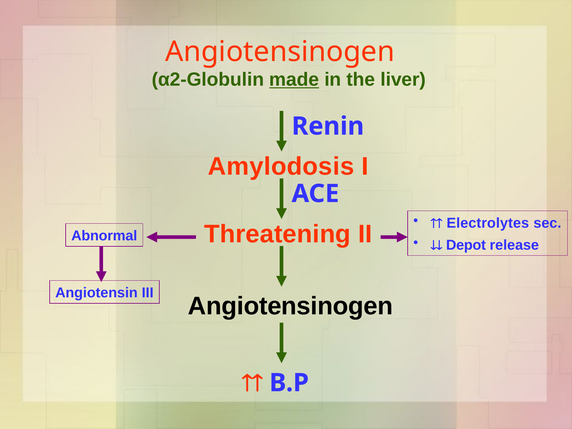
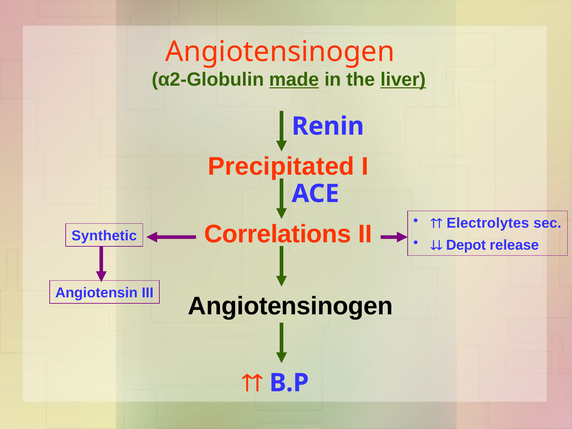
liver underline: none -> present (403, 80)
Amylodosis: Amylodosis -> Precipitated (281, 167)
Threatening: Threatening -> Correlations (278, 234)
Abnormal: Abnormal -> Synthetic (104, 236)
